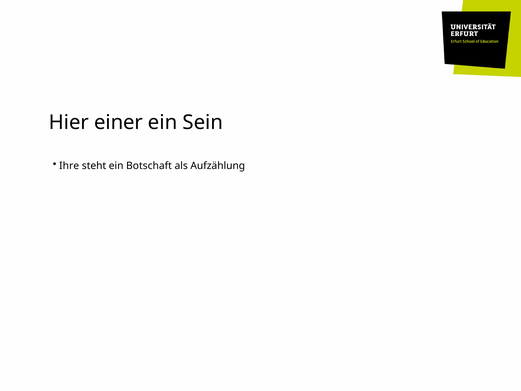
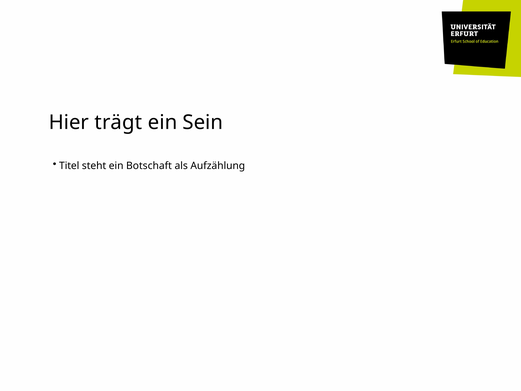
einer: einer -> trägt (118, 123)
Ihre: Ihre -> Titel (69, 166)
